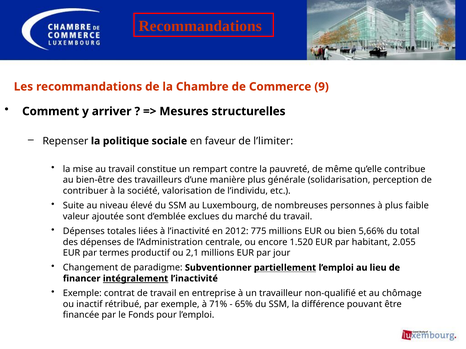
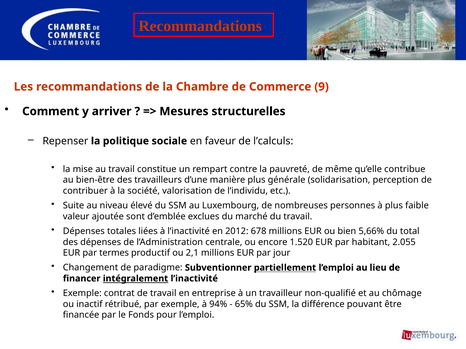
l’limiter: l’limiter -> l’calculs (273, 141)
775: 775 -> 678 (259, 231)
71%: 71% -> 94% (218, 305)
